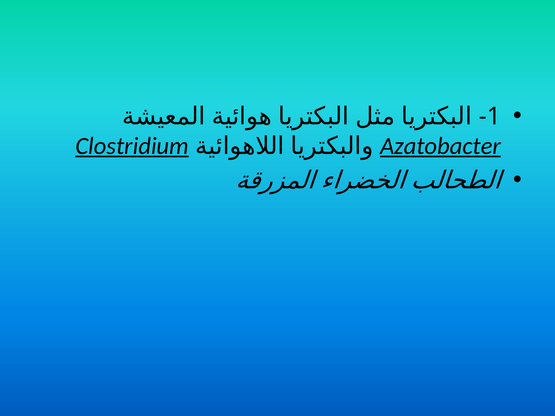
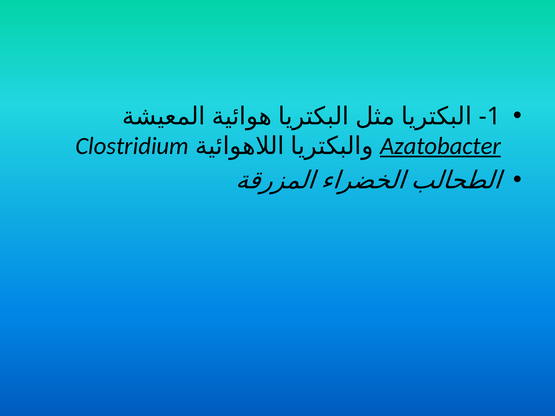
Clostridium underline: present -> none (132, 146)
